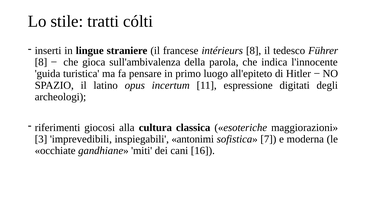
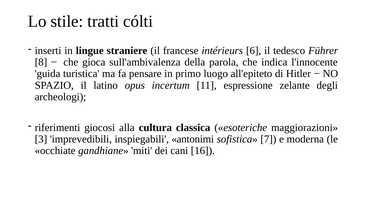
intérieurs 8: 8 -> 6 (254, 51)
digitati: digitati -> zelante (295, 85)
